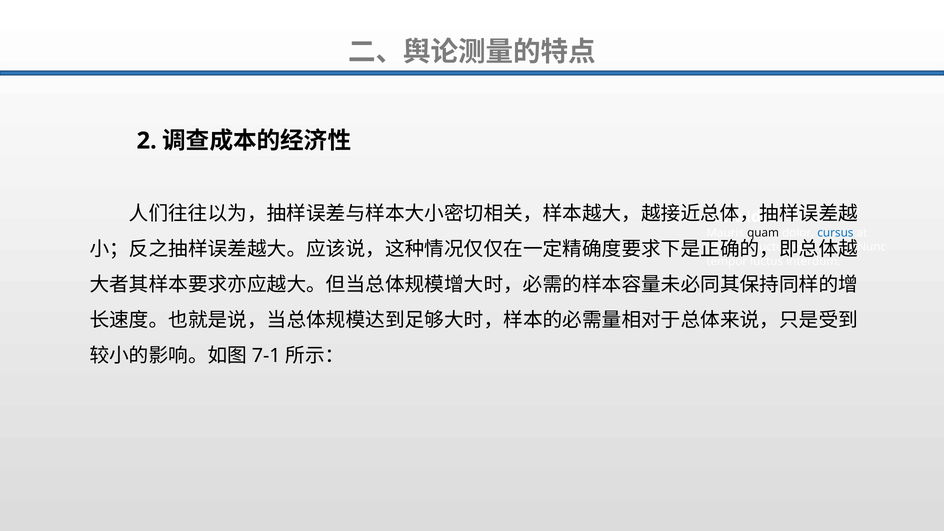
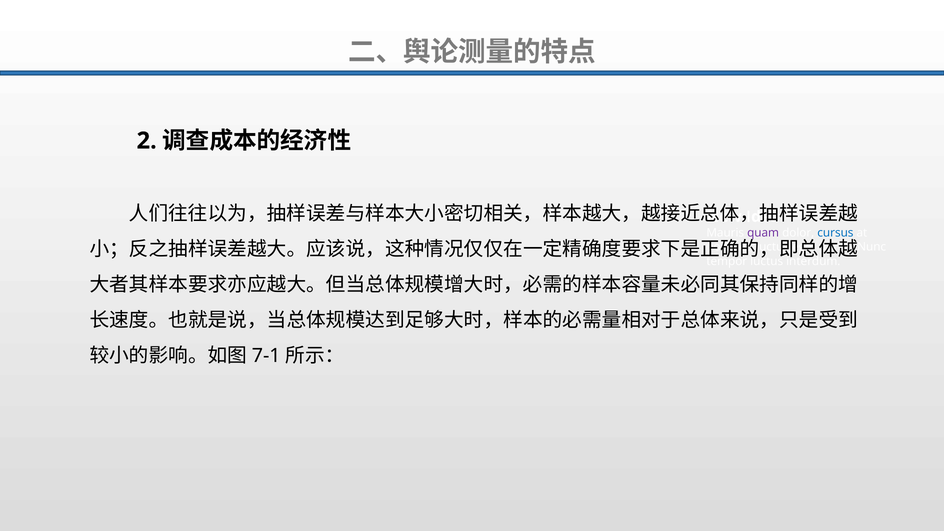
quam colour: black -> purple (763, 233)
